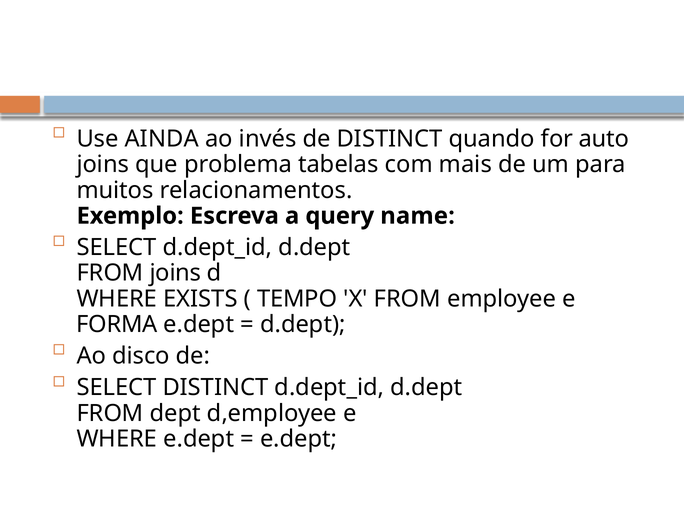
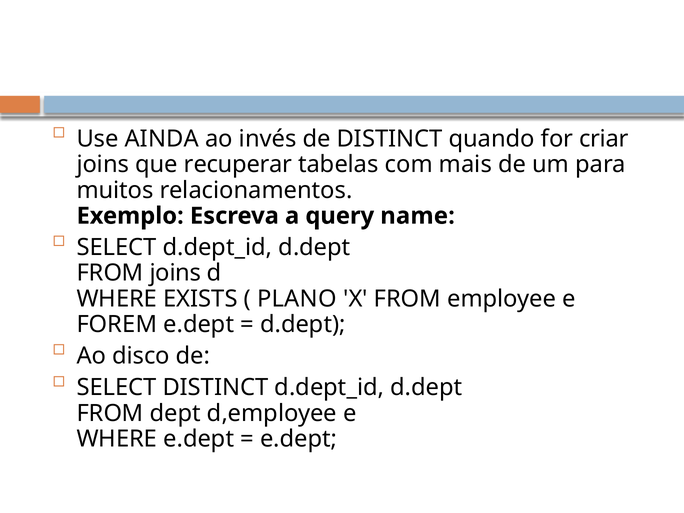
auto: auto -> criar (604, 139)
problema: problema -> recuperar (238, 165)
TEMPO: TEMPO -> PLANO (297, 299)
FORMA: FORMA -> FOREM (117, 324)
